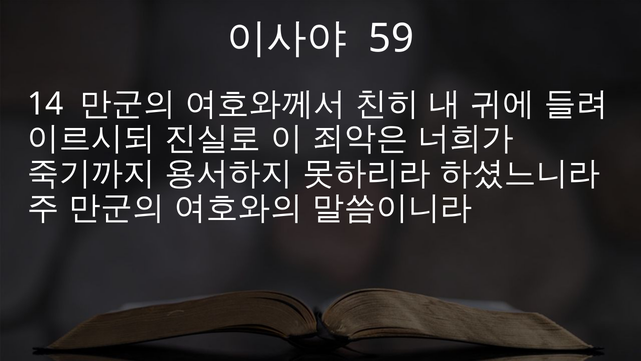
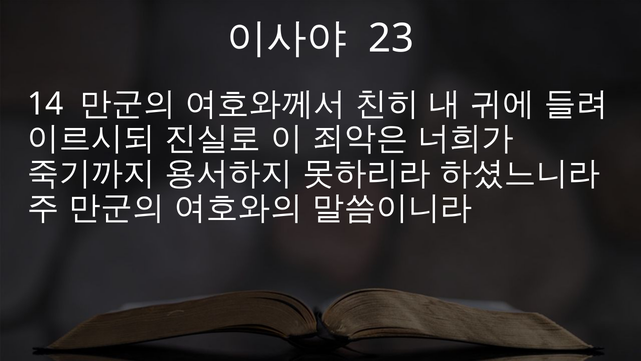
59: 59 -> 23 (391, 39)
